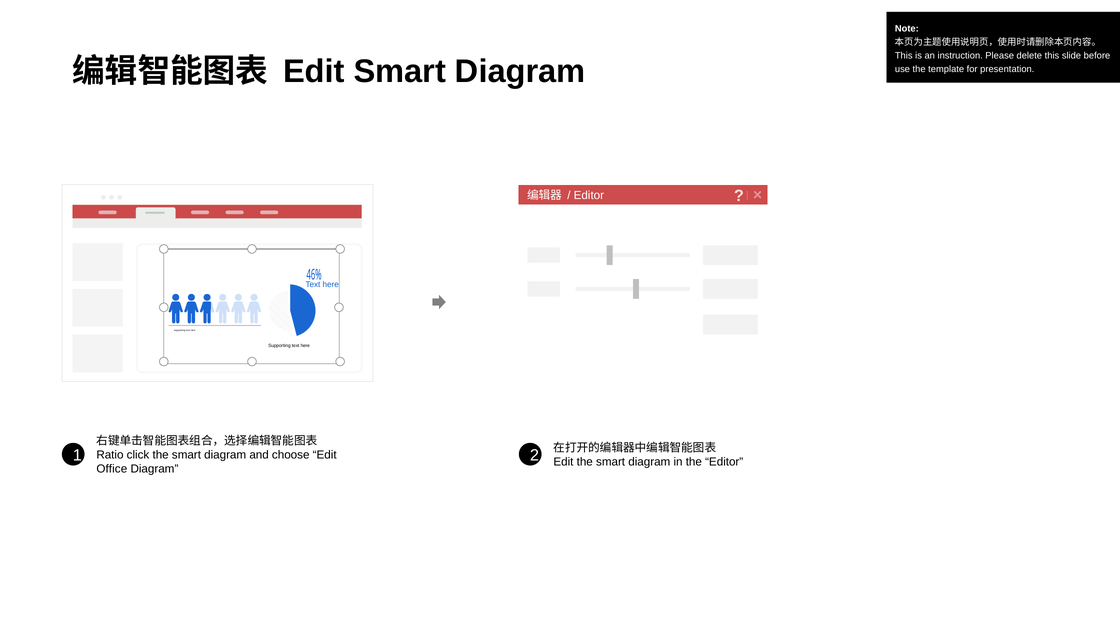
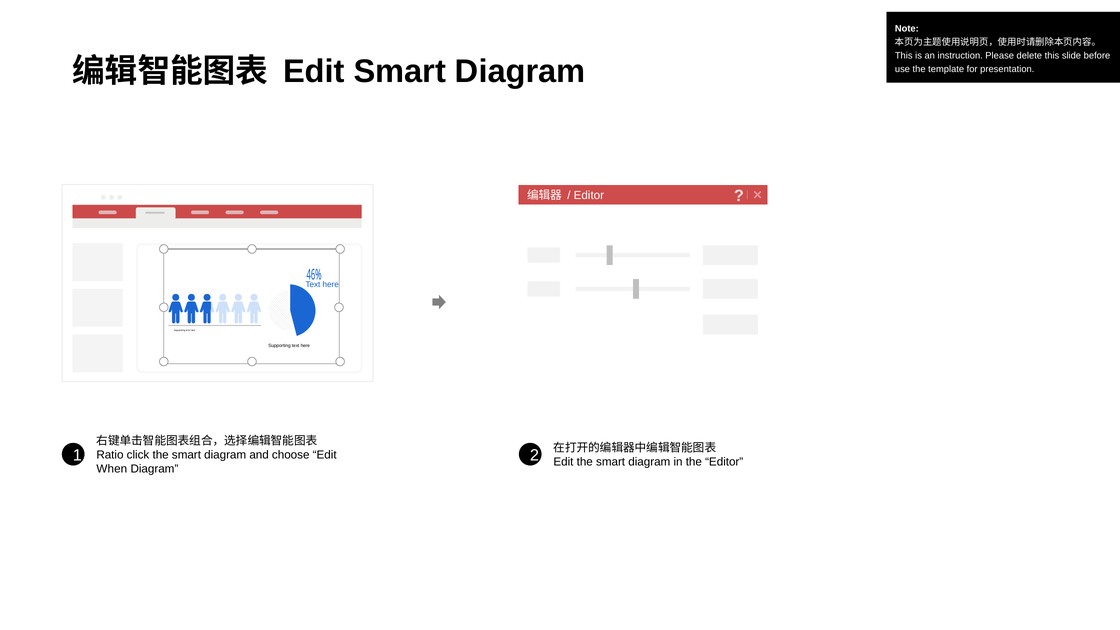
Office: Office -> When (112, 469)
